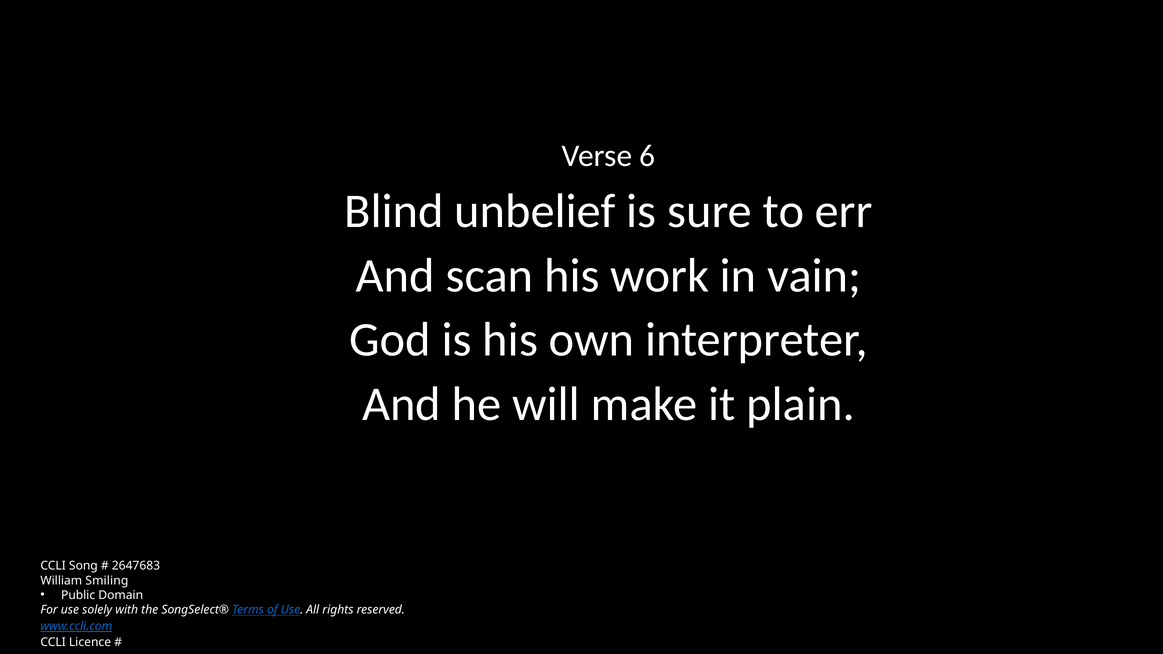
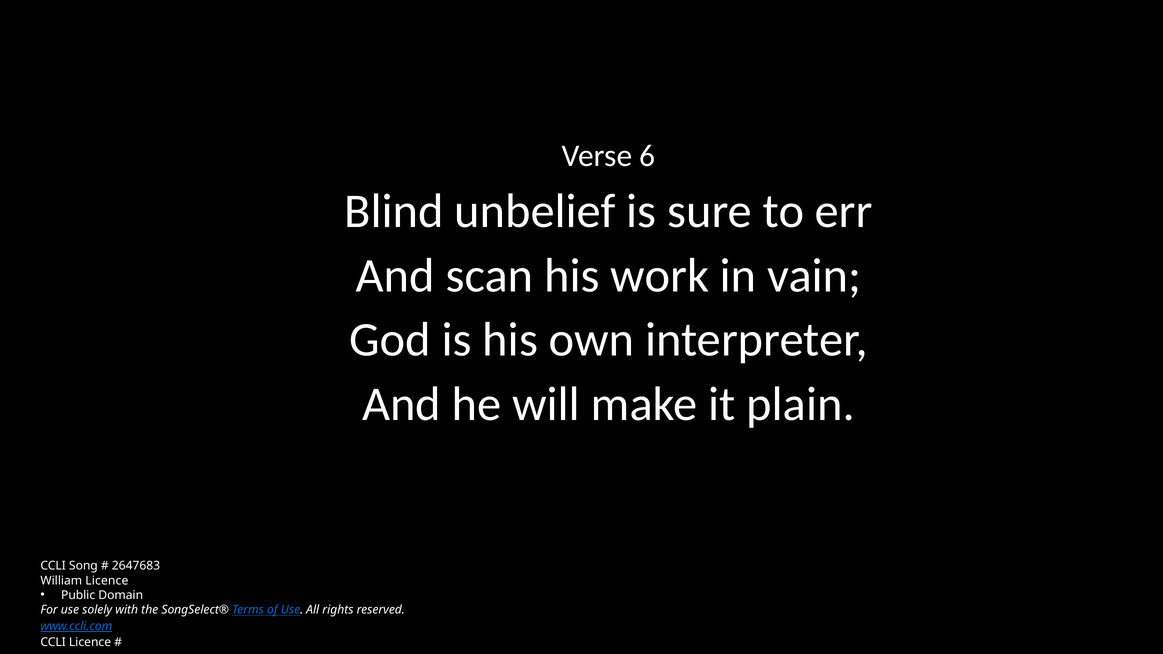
William Smiling: Smiling -> Licence (107, 581)
